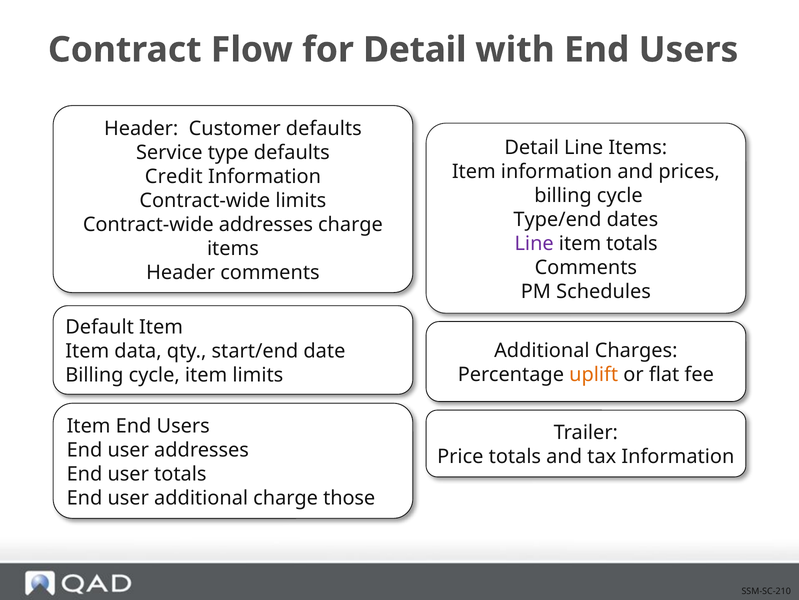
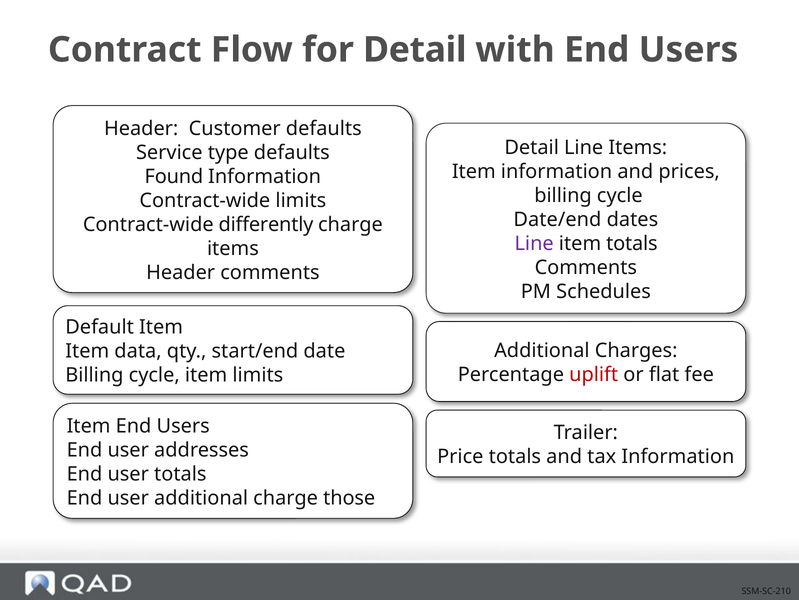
Credit: Credit -> Found (174, 176)
Type/end: Type/end -> Date/end (557, 219)
Contract-wide addresses: addresses -> differently (266, 224)
uplift colour: orange -> red (594, 374)
